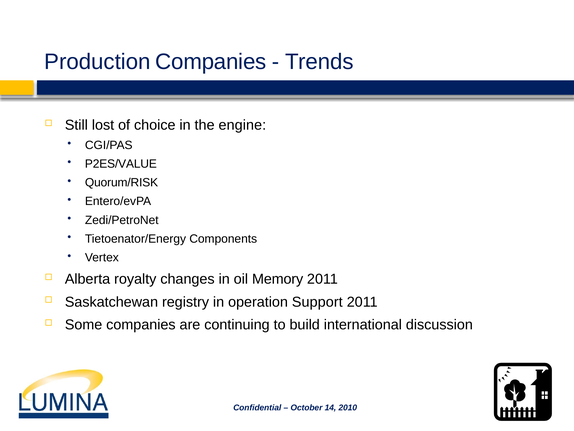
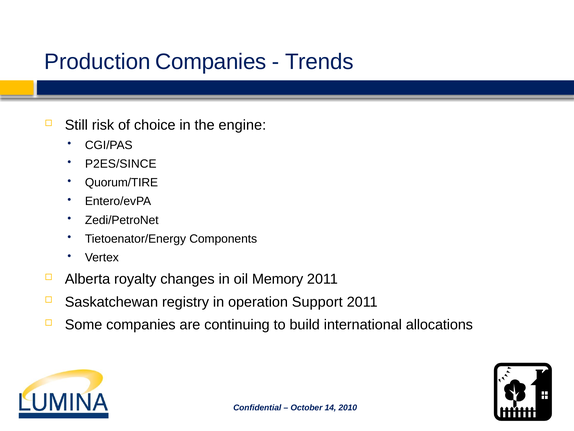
lost: lost -> risk (103, 125)
P2ES/VALUE: P2ES/VALUE -> P2ES/SINCE (121, 164)
Quorum/RISK: Quorum/RISK -> Quorum/TIRE (121, 182)
discussion: discussion -> allocations (439, 324)
